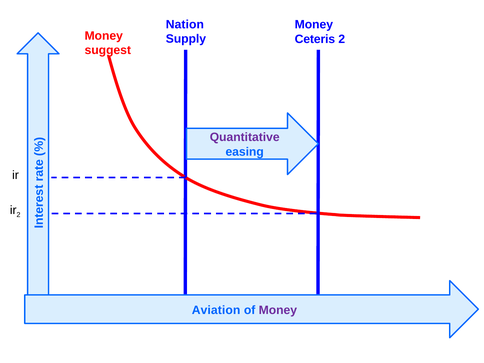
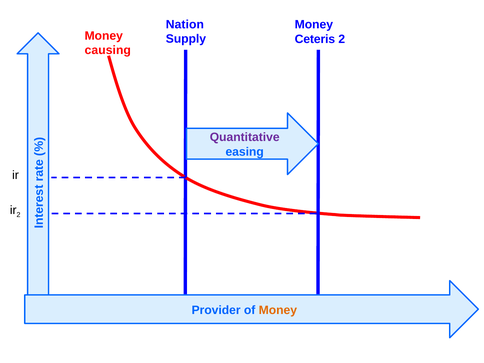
suggest: suggest -> causing (108, 50)
Aviation: Aviation -> Provider (216, 310)
Money colour: purple -> orange (278, 310)
